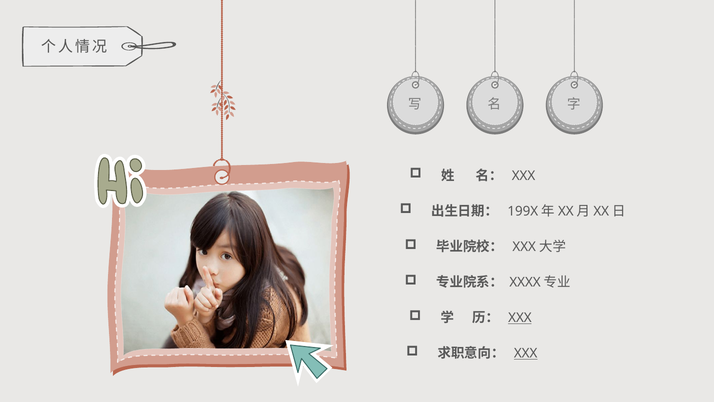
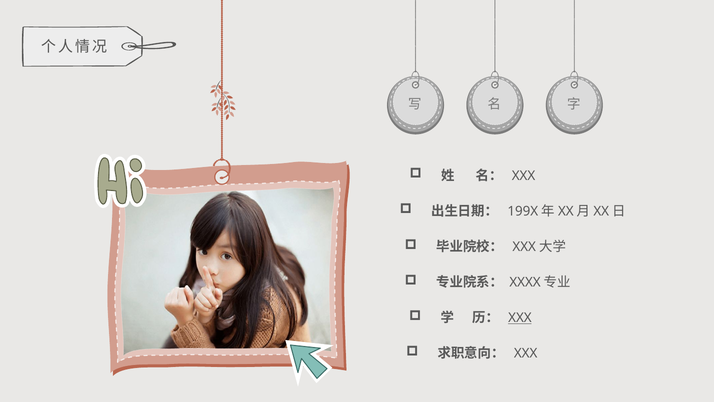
XXX underline: present -> none (526, 353)
